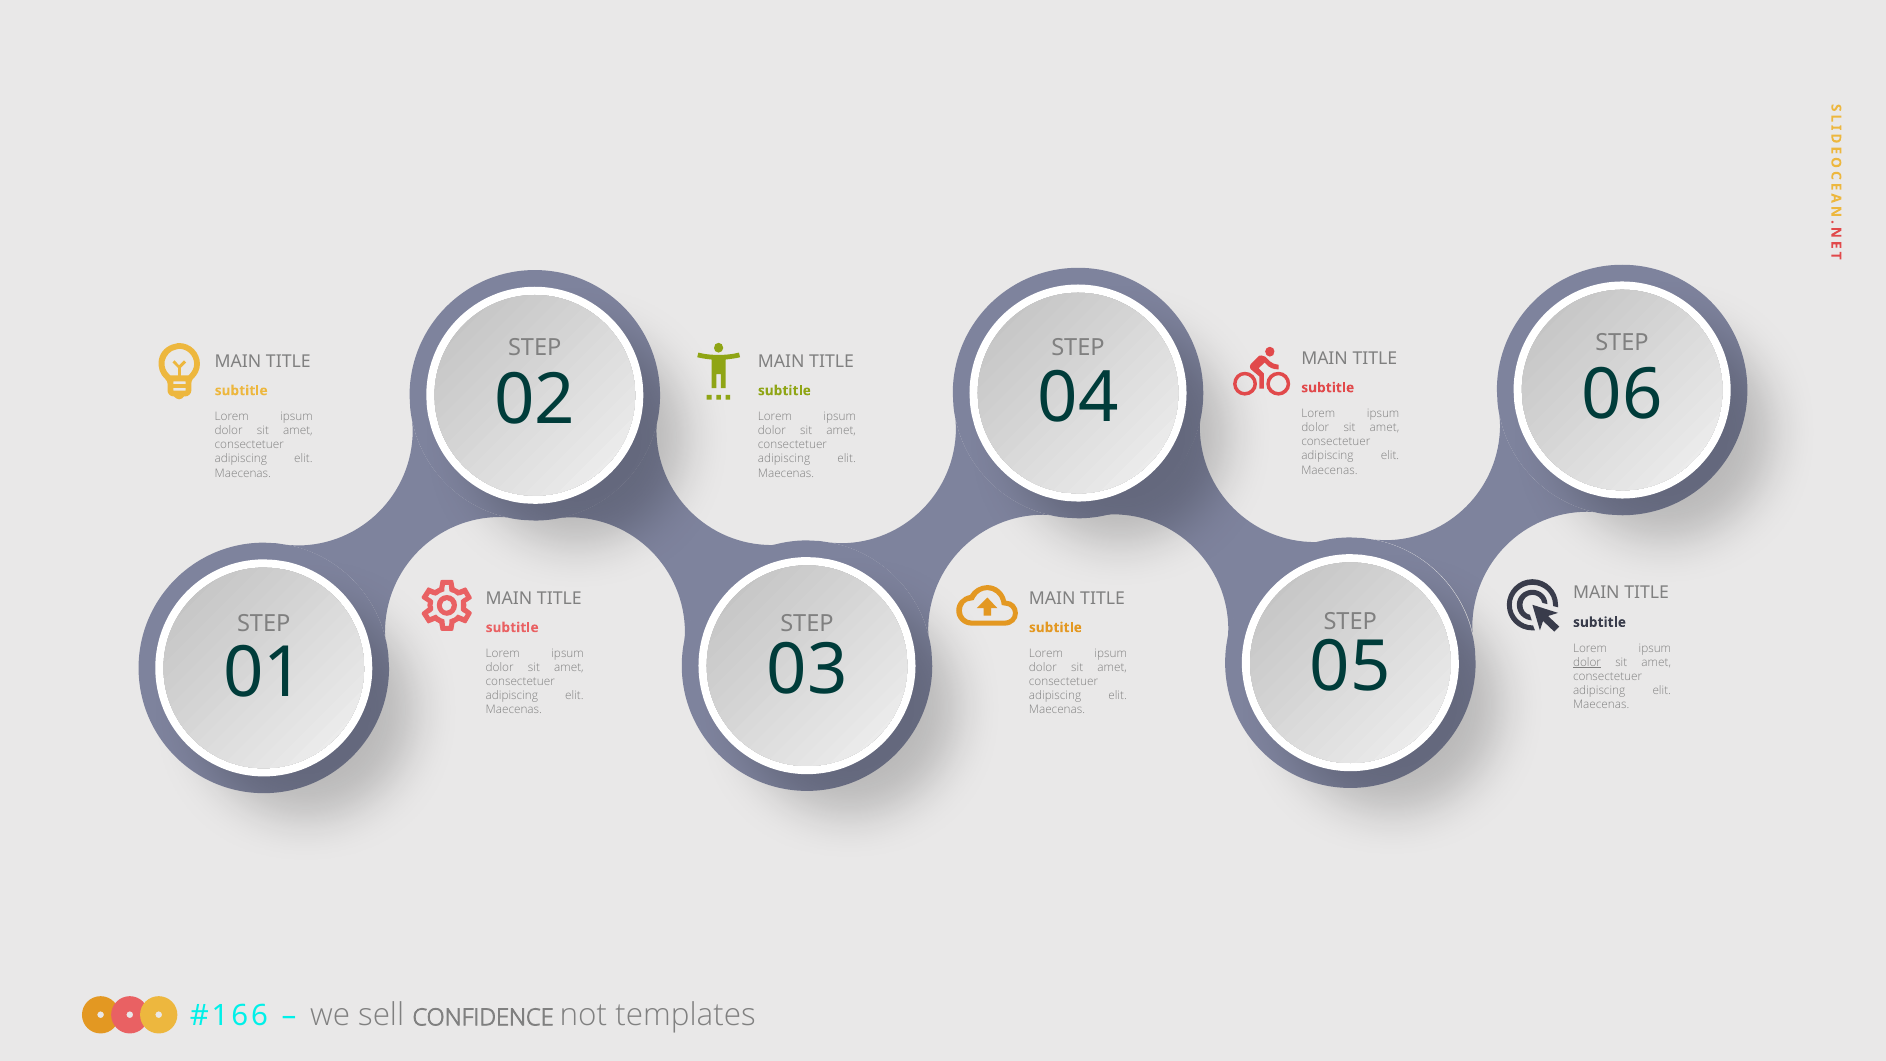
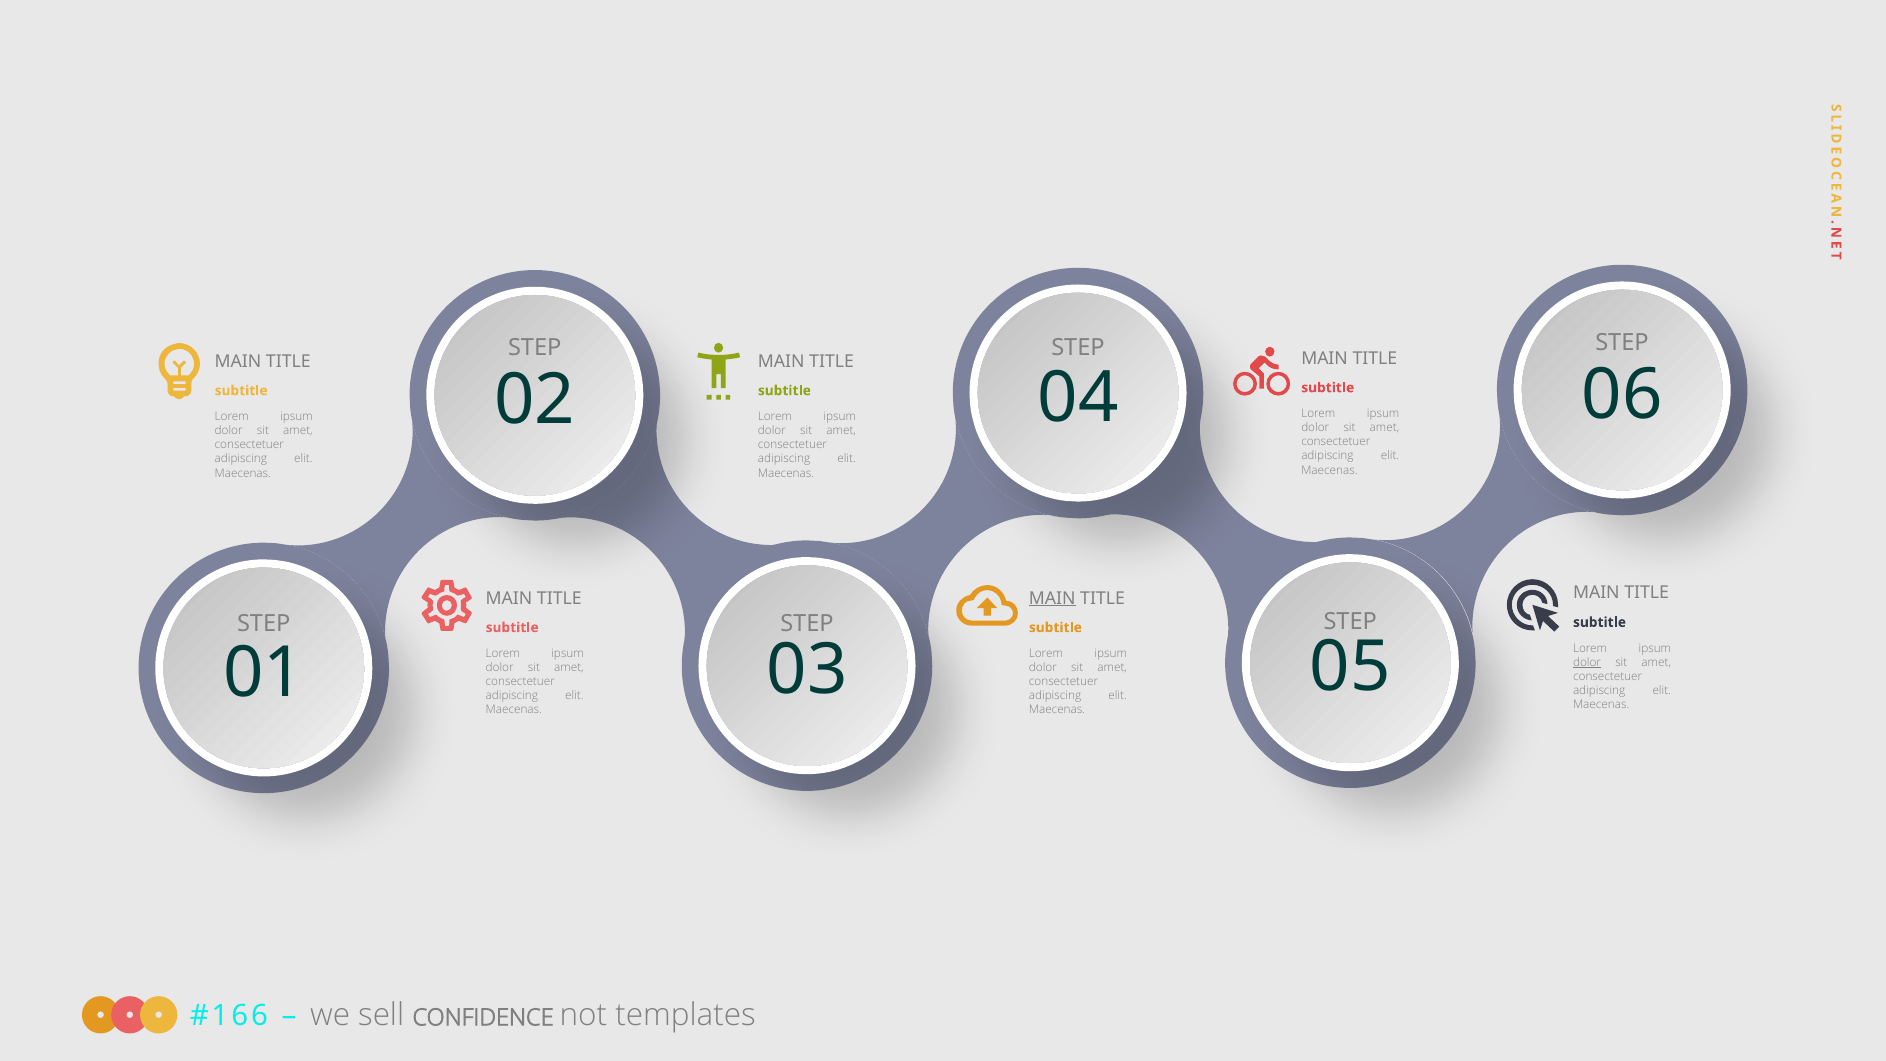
MAIN underline: none -> present (1052, 598)
